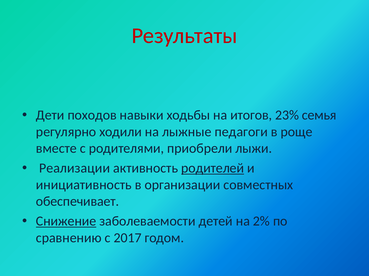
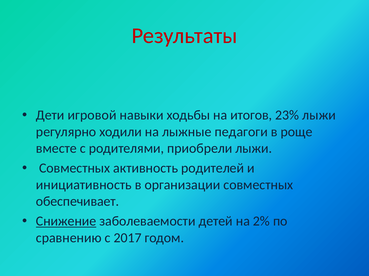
походов: походов -> игровой (92, 116)
23% семья: семья -> лыжи (319, 116)
Реализации: Реализации -> Совместных (75, 169)
родителей underline: present -> none (213, 169)
